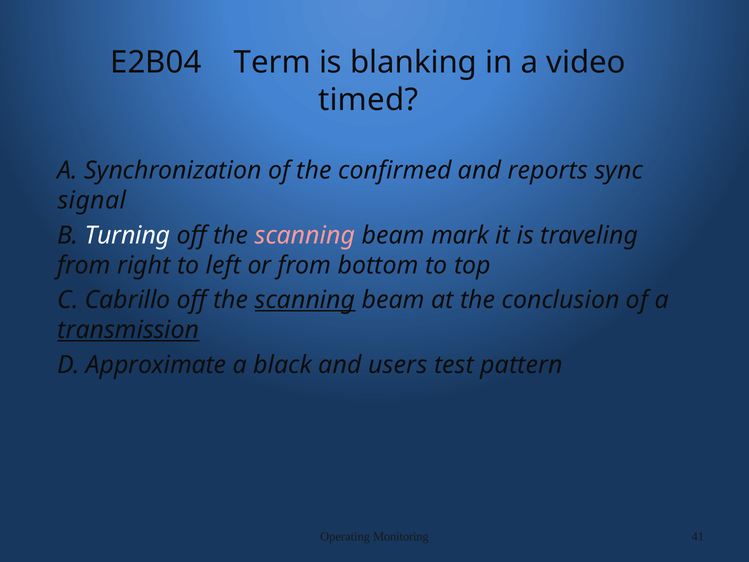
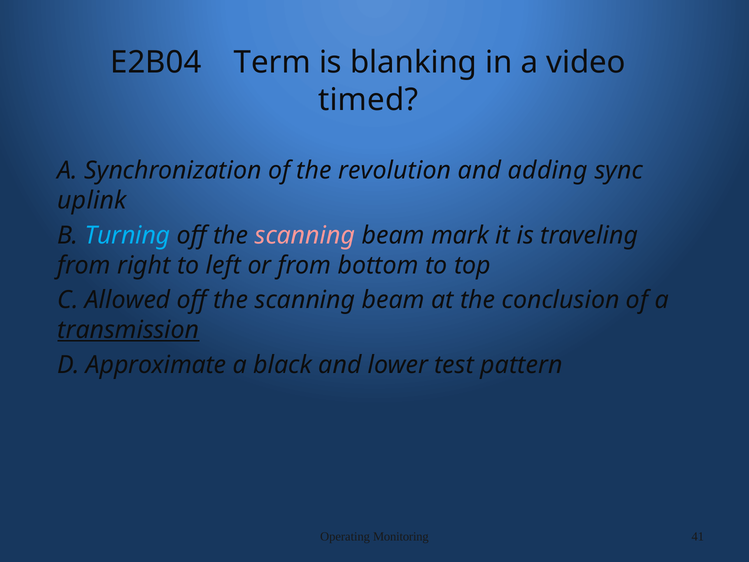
confirmed: confirmed -> revolution (395, 170)
reports: reports -> adding (548, 170)
signal: signal -> uplink (92, 200)
Turning colour: white -> light blue (128, 235)
Cabrillo: Cabrillo -> Allowed (128, 300)
scanning underline: present -> none (305, 300)
users: users -> lower (398, 365)
